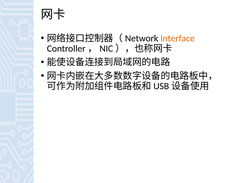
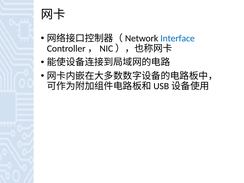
Interface colour: orange -> blue (178, 38)
